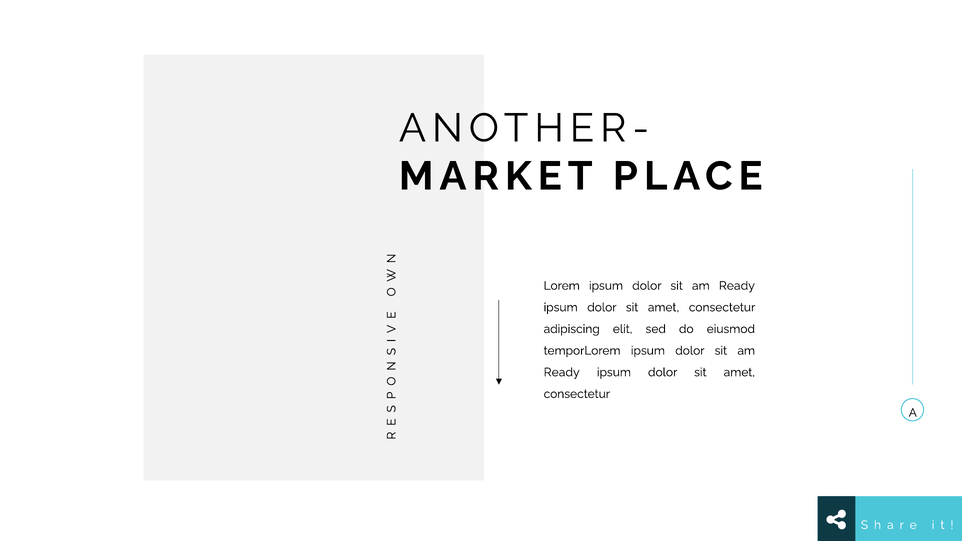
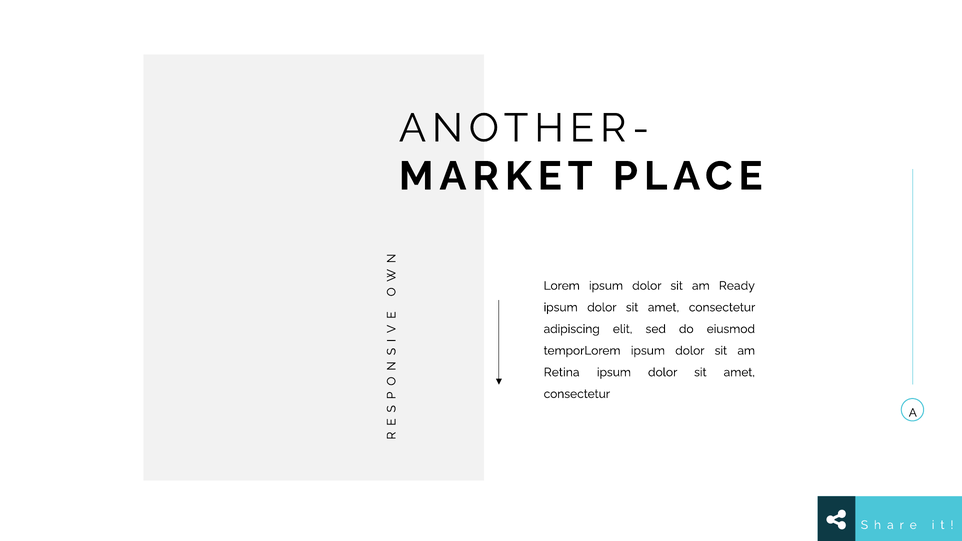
Ready: Ready -> Retina (562, 372)
